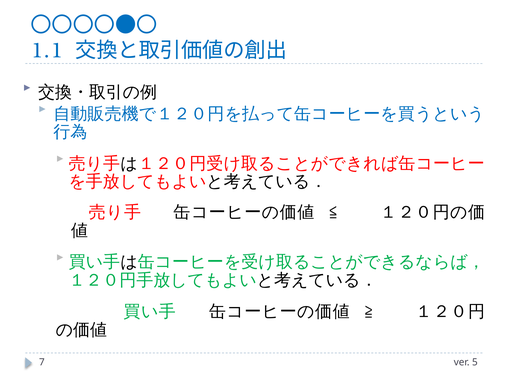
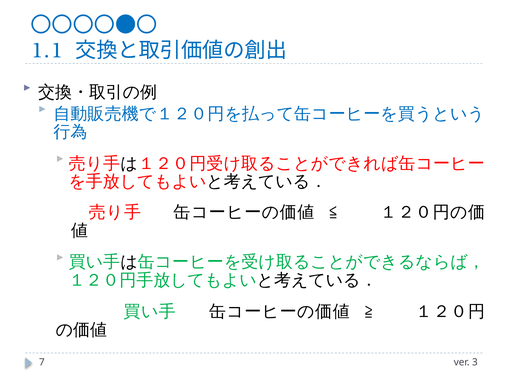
5: 5 -> 3 (475, 362)
